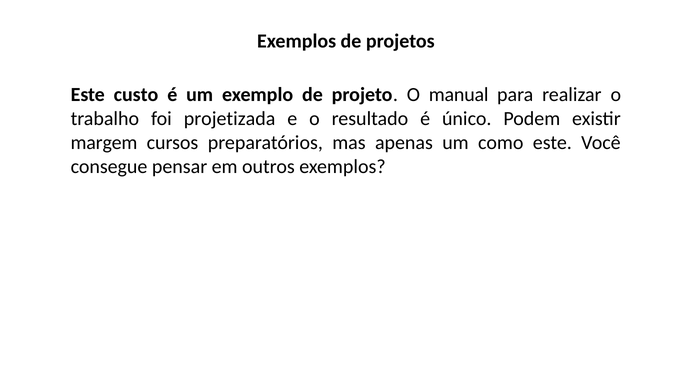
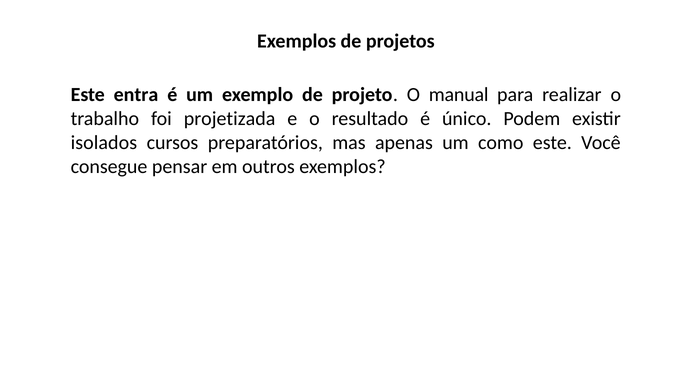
custo: custo -> entra (136, 95)
margem: margem -> isolados (104, 143)
